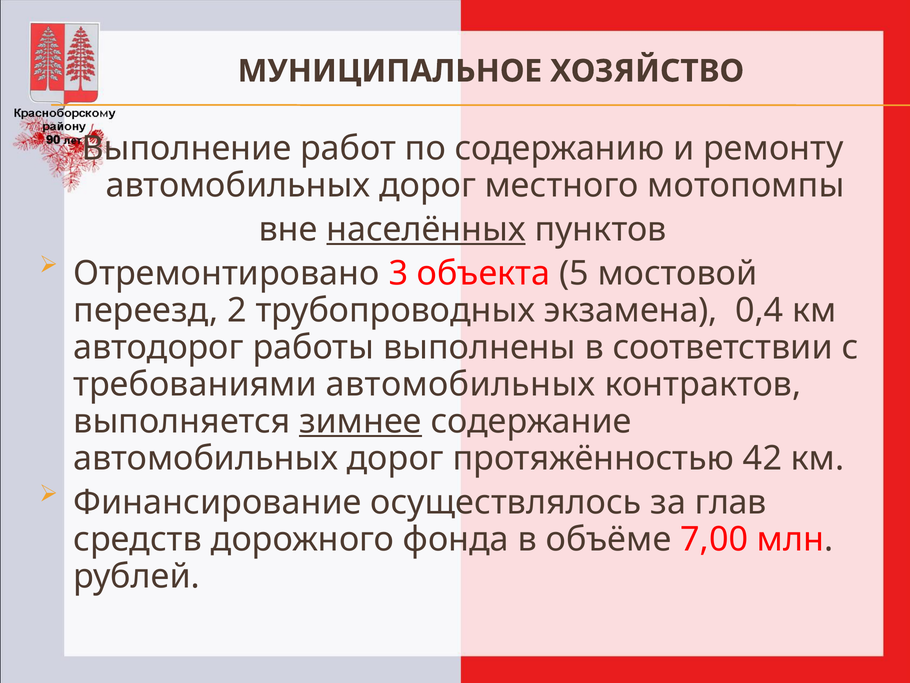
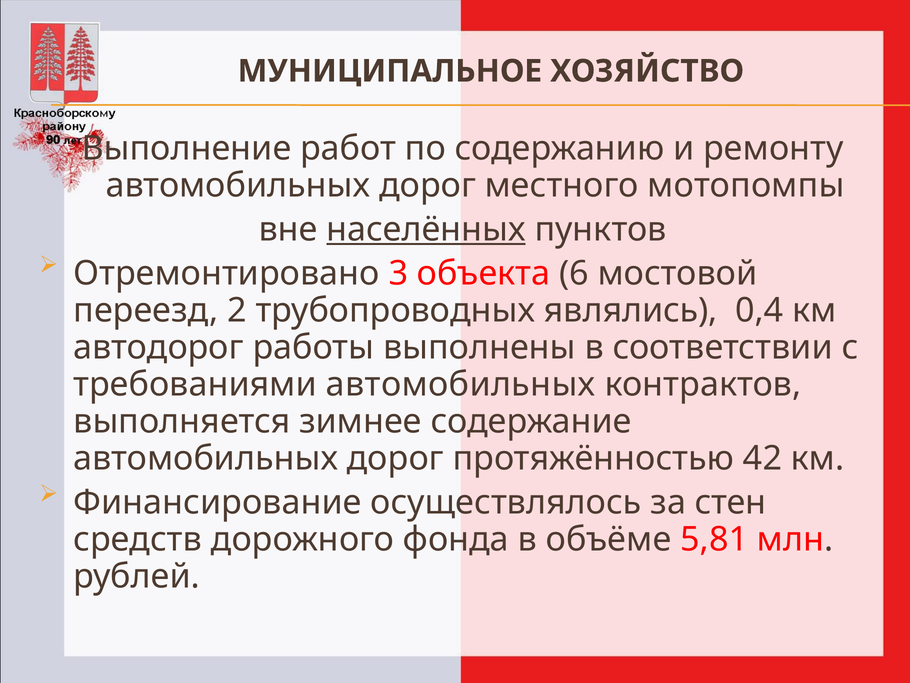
5: 5 -> 6 (574, 273)
экзамена: экзамена -> являлись (631, 310)
зимнее underline: present -> none (360, 421)
глав: глав -> стен (731, 502)
7,00: 7,00 -> 5,81 (714, 539)
